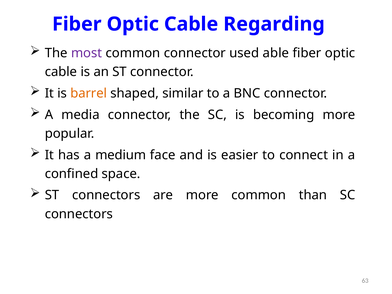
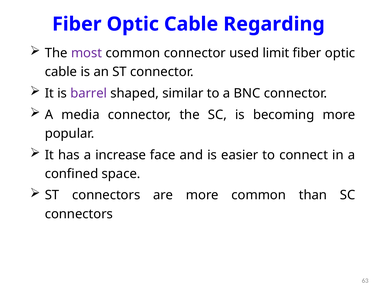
able: able -> limit (276, 53)
barrel colour: orange -> purple (89, 93)
medium: medium -> increase (121, 155)
